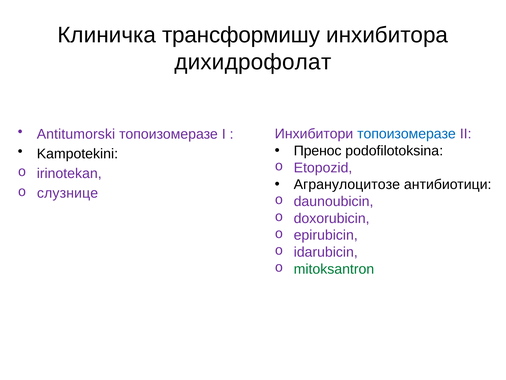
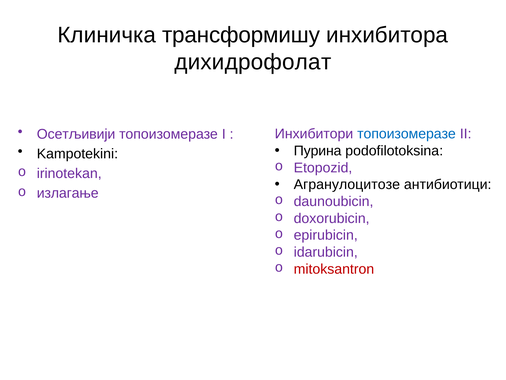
Antitumorski: Antitumorski -> Осетљивији (76, 134)
Пренос: Пренос -> Пурина (318, 151)
слузнице: слузнице -> излагање (68, 193)
mitoksantron colour: green -> red (334, 269)
